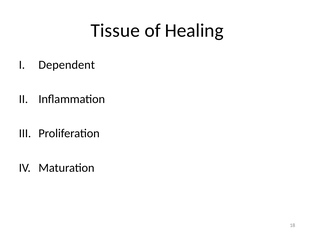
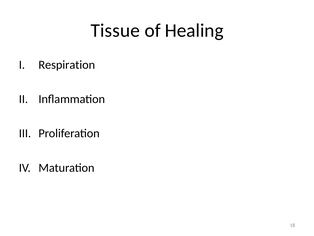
Dependent: Dependent -> Respiration (67, 65)
